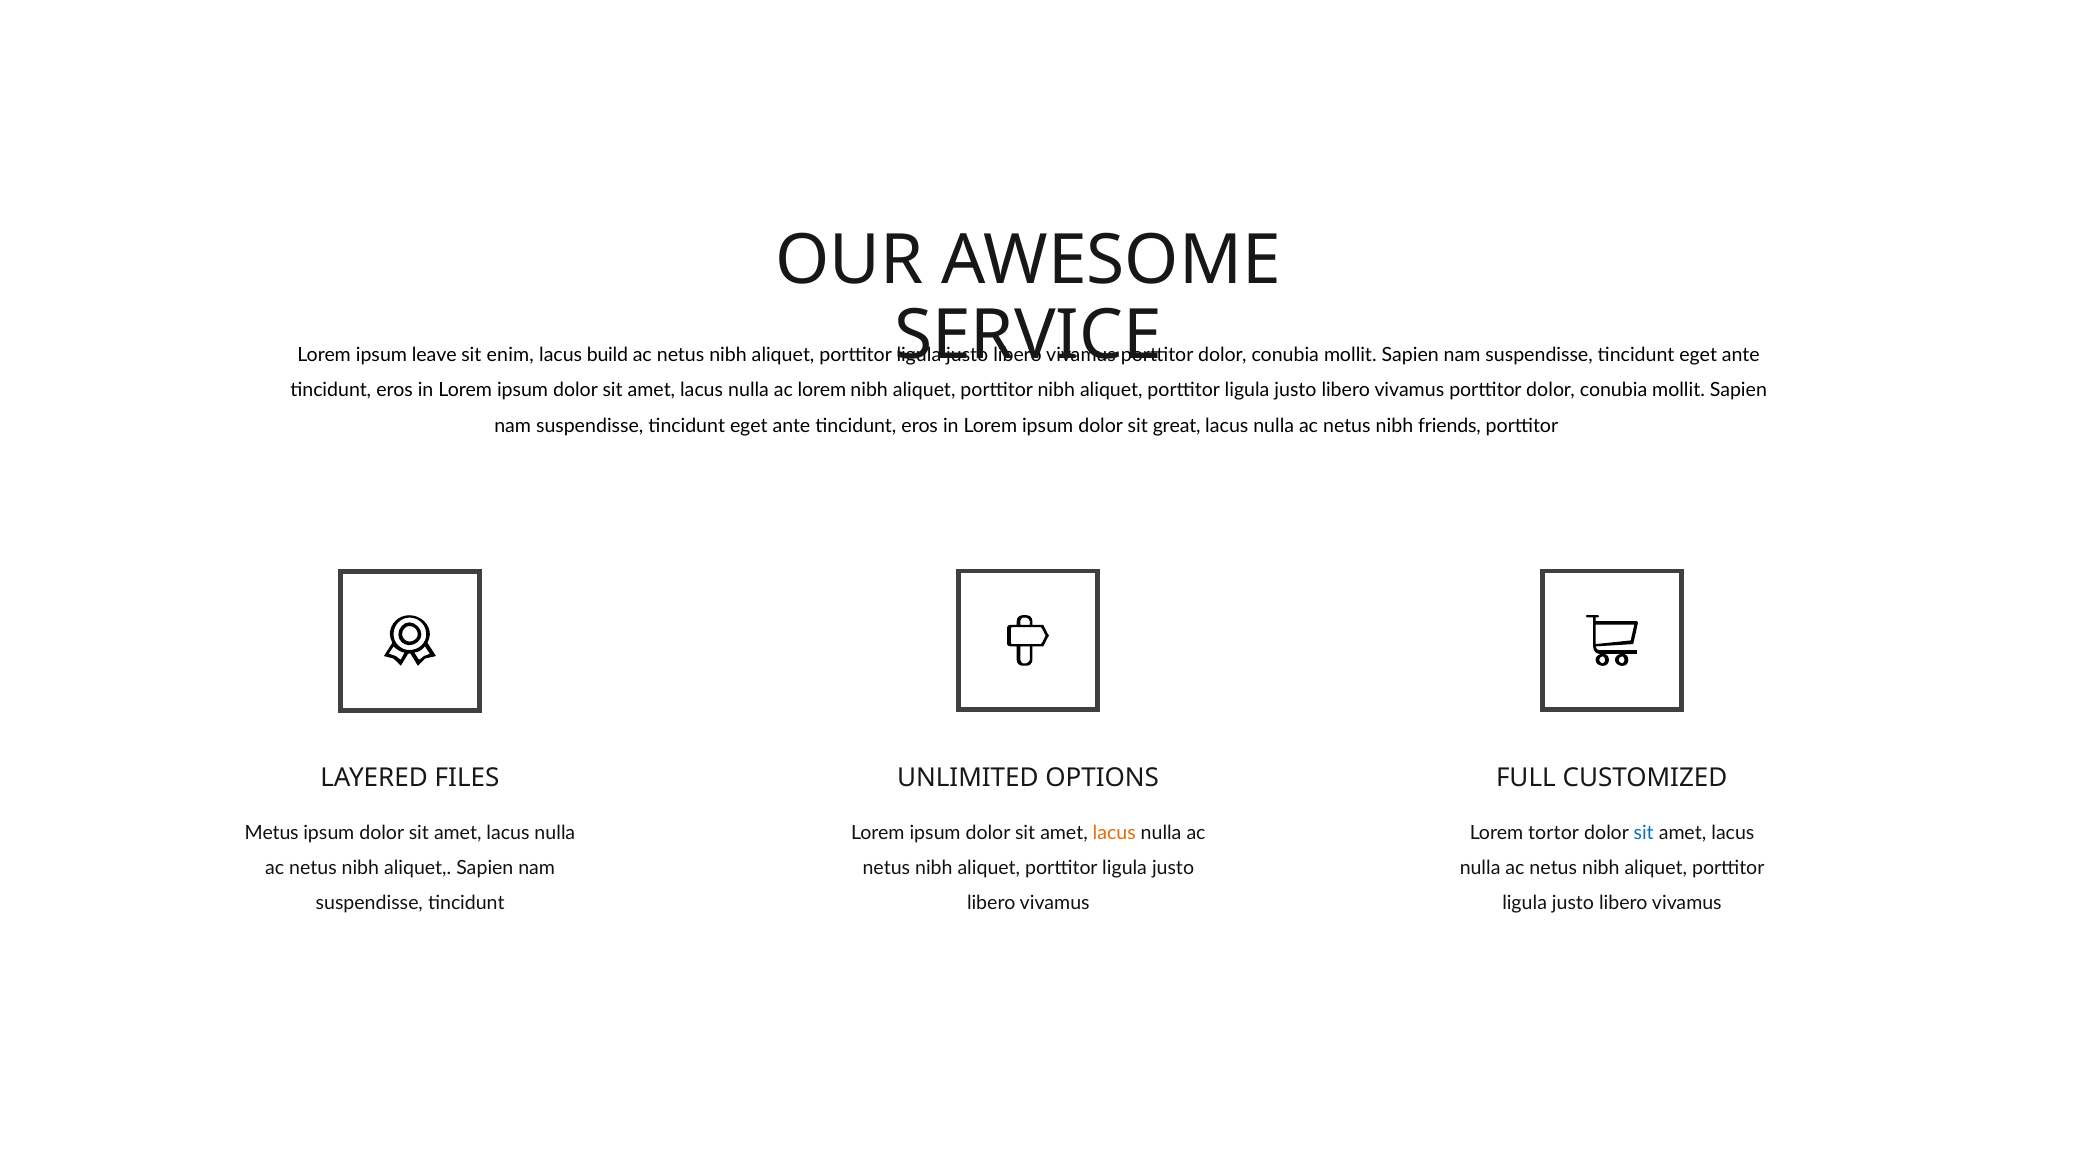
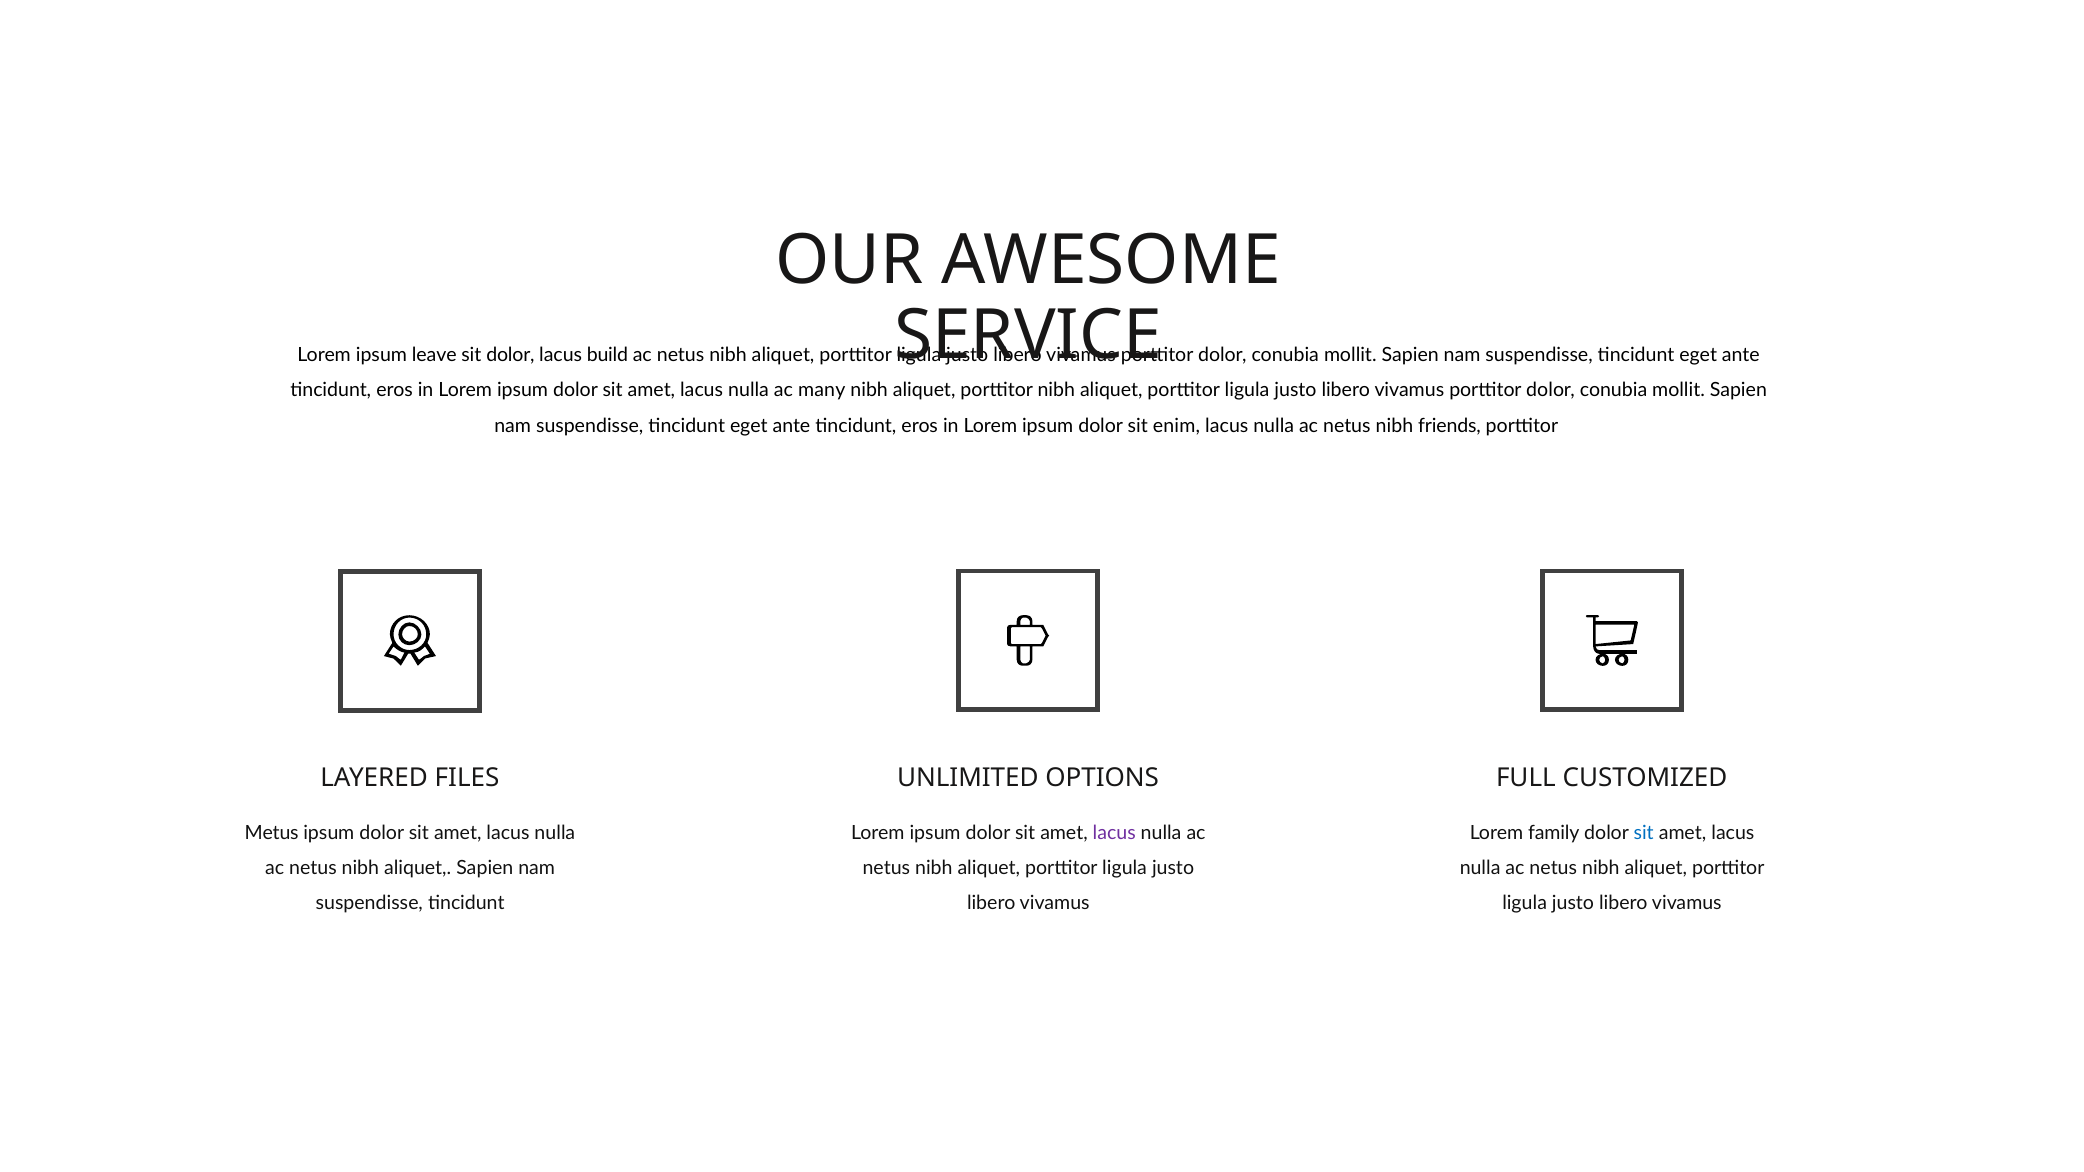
sit enim: enim -> dolor (510, 355)
ac lorem: lorem -> many (822, 390)
great: great -> enim (1176, 426)
lacus colour: orange -> purple (1114, 833)
tortor: tortor -> family (1554, 833)
